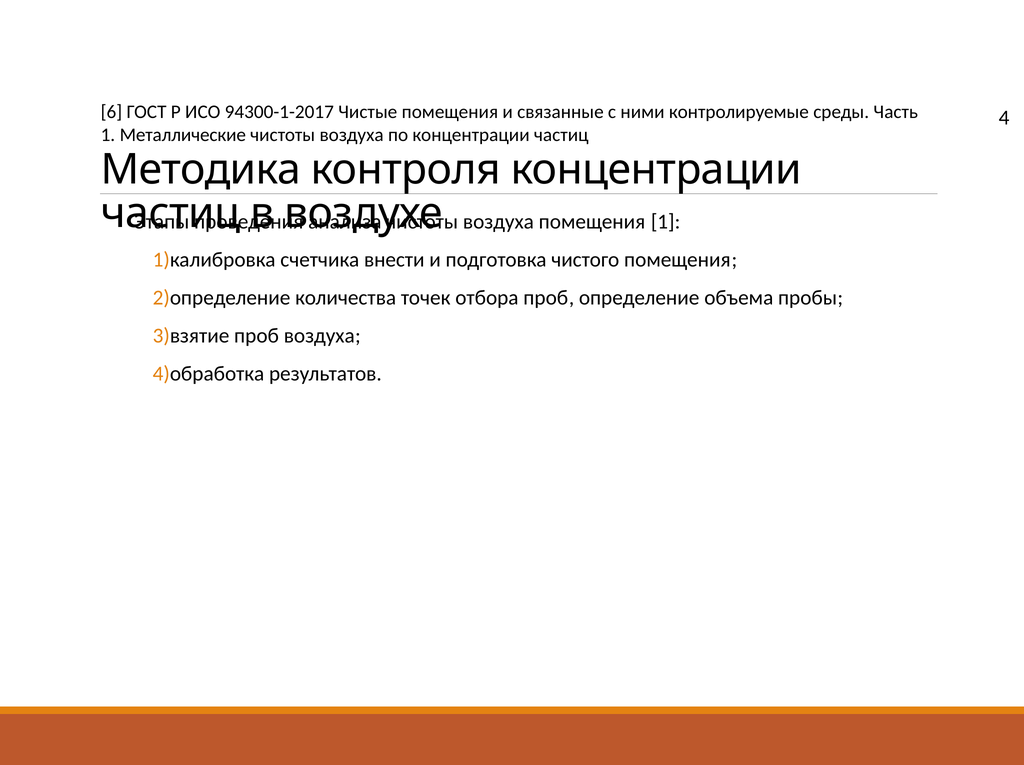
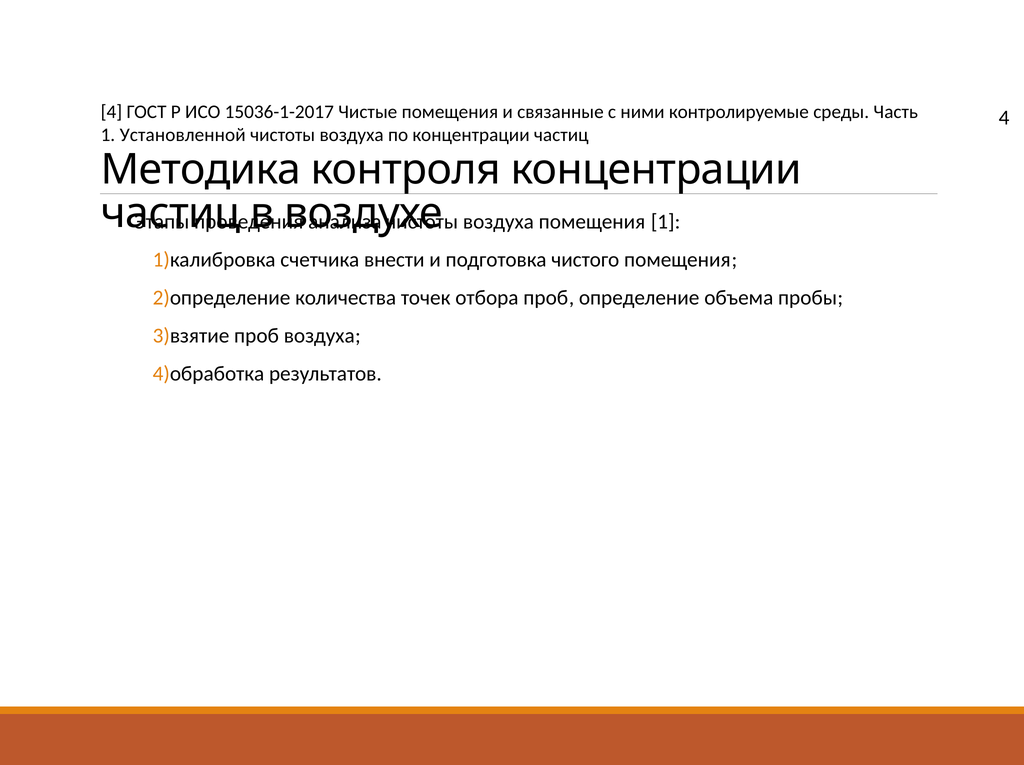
6: 6 -> 4 (111, 112)
94300-1-2017: 94300-1-2017 -> 15036-1-2017 (279, 112)
Металлические: Металлические -> Установленной (183, 135)
